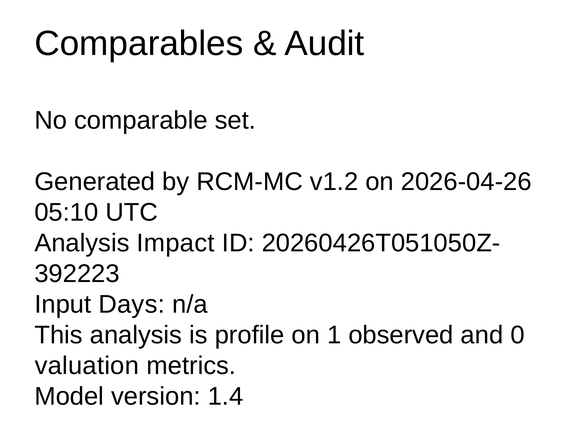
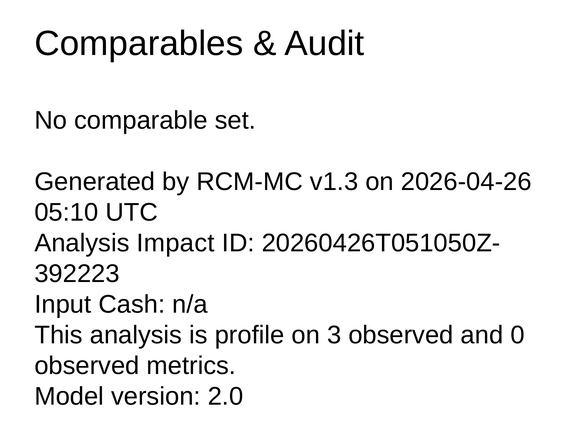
v1.2: v1.2 -> v1.3 (334, 182)
Days: Days -> Cash (132, 305)
1: 1 -> 3 (334, 335)
valuation: valuation -> observed (87, 366)
1.4: 1.4 -> 2.0 (226, 397)
